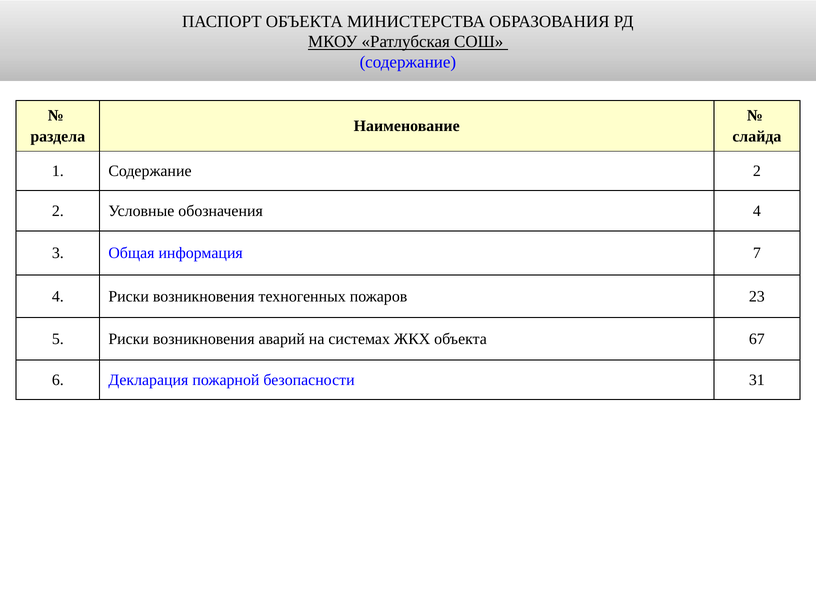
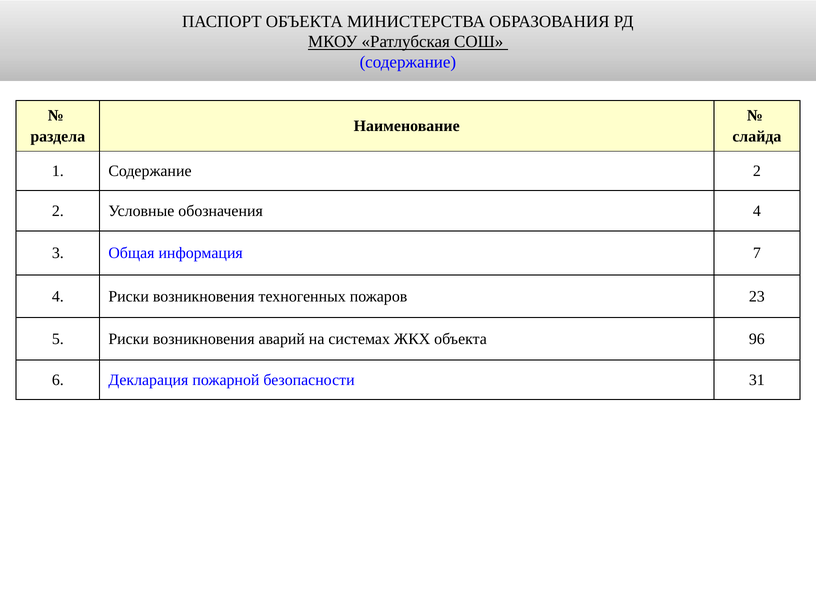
67: 67 -> 96 (757, 339)
